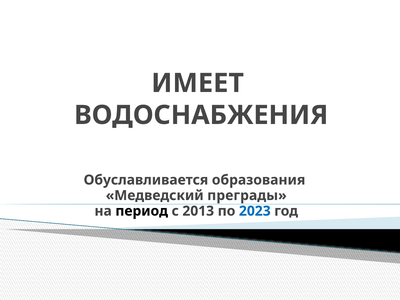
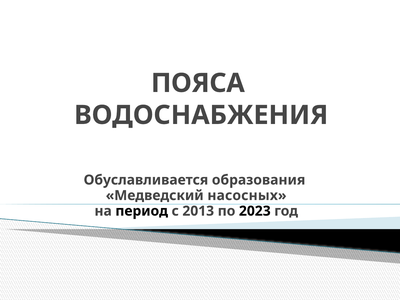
ИМЕЕТ: ИМЕЕТ -> ПОЯСА (198, 83)
преграды: преграды -> насосных (247, 195)
2023 colour: blue -> black (255, 211)
